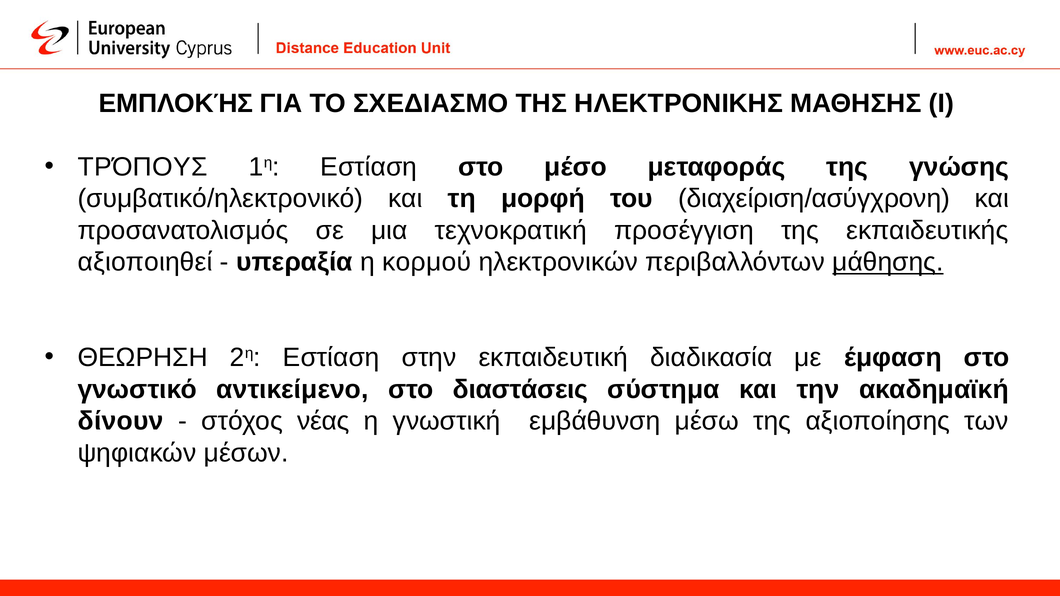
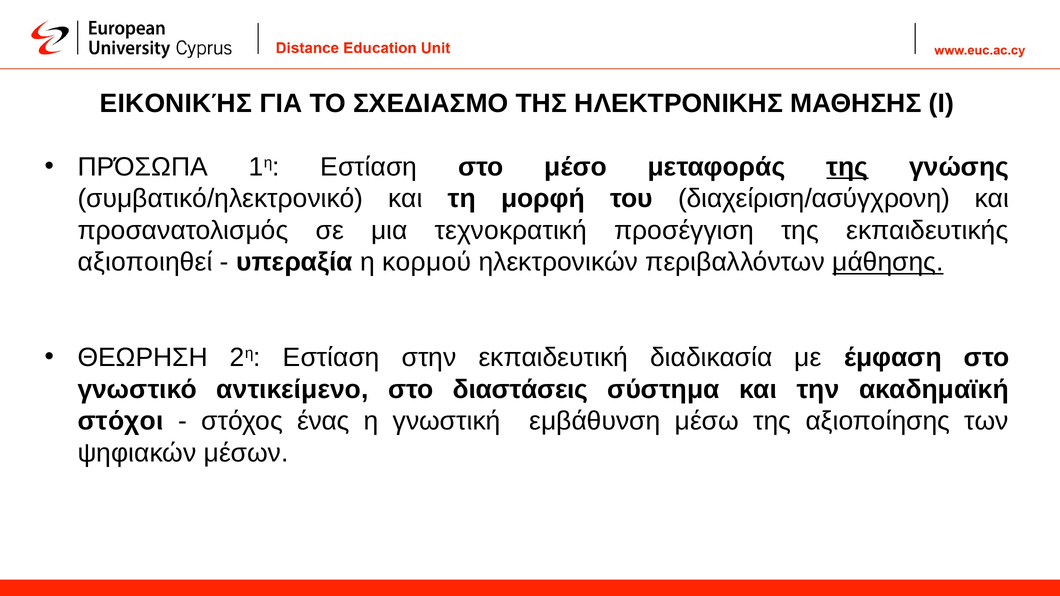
ΕΜΠΛΟΚΉΣ: ΕΜΠΛΟΚΉΣ -> ΕΙΚΟΝΙΚΉΣ (176, 103)
ΤΡΌΠΟΥΣ: ΤΡΌΠΟΥΣ -> ΠΡΌΣΩΠΑ (143, 167)
της underline: none -> present (847, 167)
δίνουν: δίνουν -> στόχοι (121, 421)
νέας: νέας -> ένας (323, 421)
